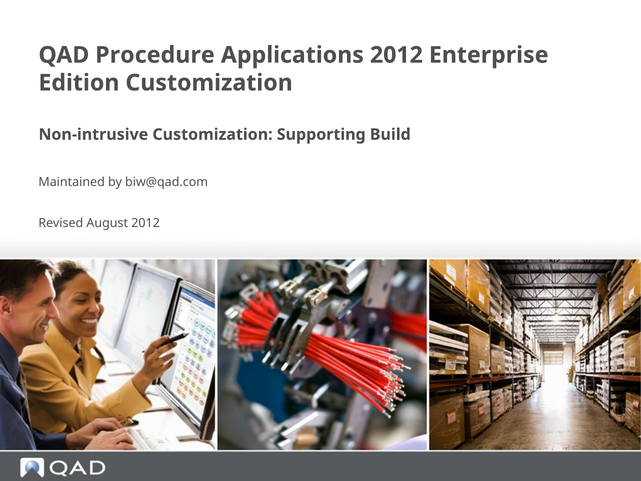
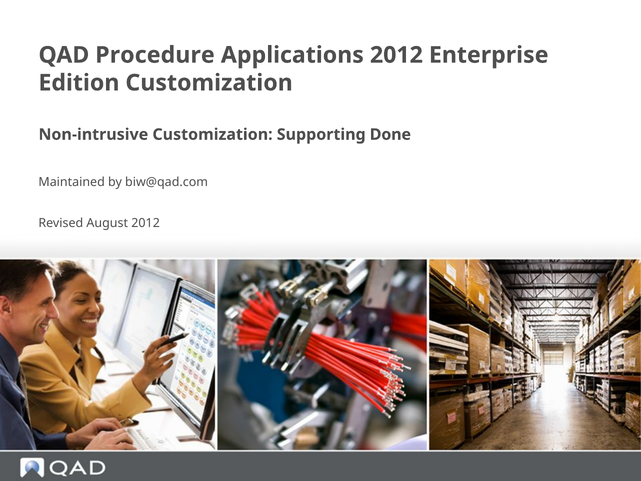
Build: Build -> Done (390, 134)
